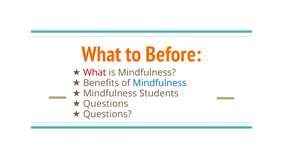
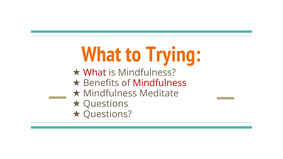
Before: Before -> Trying (173, 55)
Mindfulness colour: blue -> red (160, 83)
Students: Students -> Meditate (159, 93)
